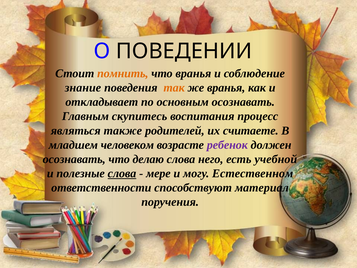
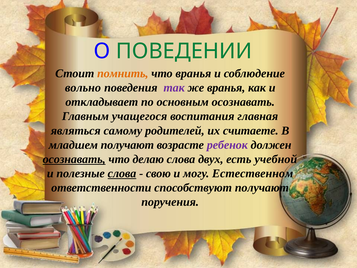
ПОВЕДЕНИИ colour: black -> green (184, 51)
знание: знание -> вольно (83, 88)
так colour: orange -> purple (174, 88)
скупитесь: скупитесь -> учащегося (140, 116)
процесс: процесс -> главная (258, 116)
также: также -> самому (123, 130)
младшем человеком: человеком -> получают (127, 145)
осознавать underline: none -> present (74, 159)
него: него -> двух (211, 159)
мере: мере -> свою (158, 173)
способствуют материал: материал -> получают (262, 188)
